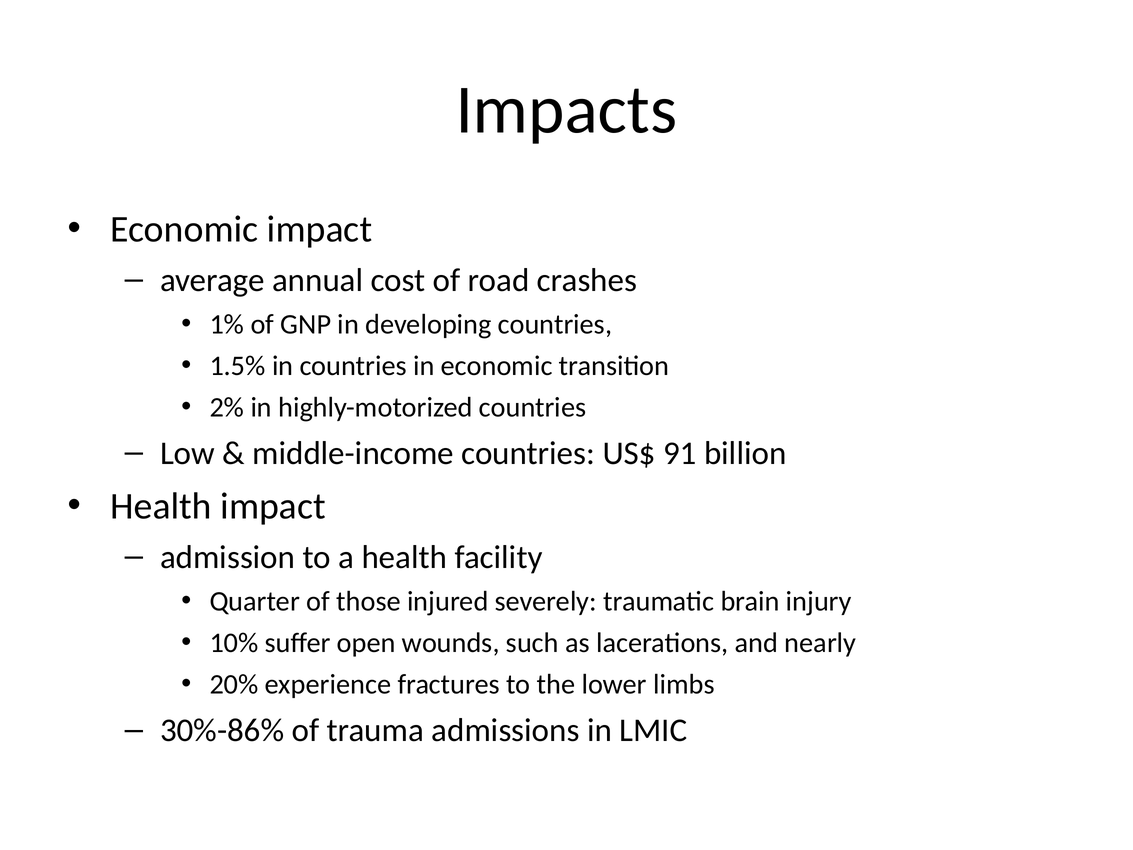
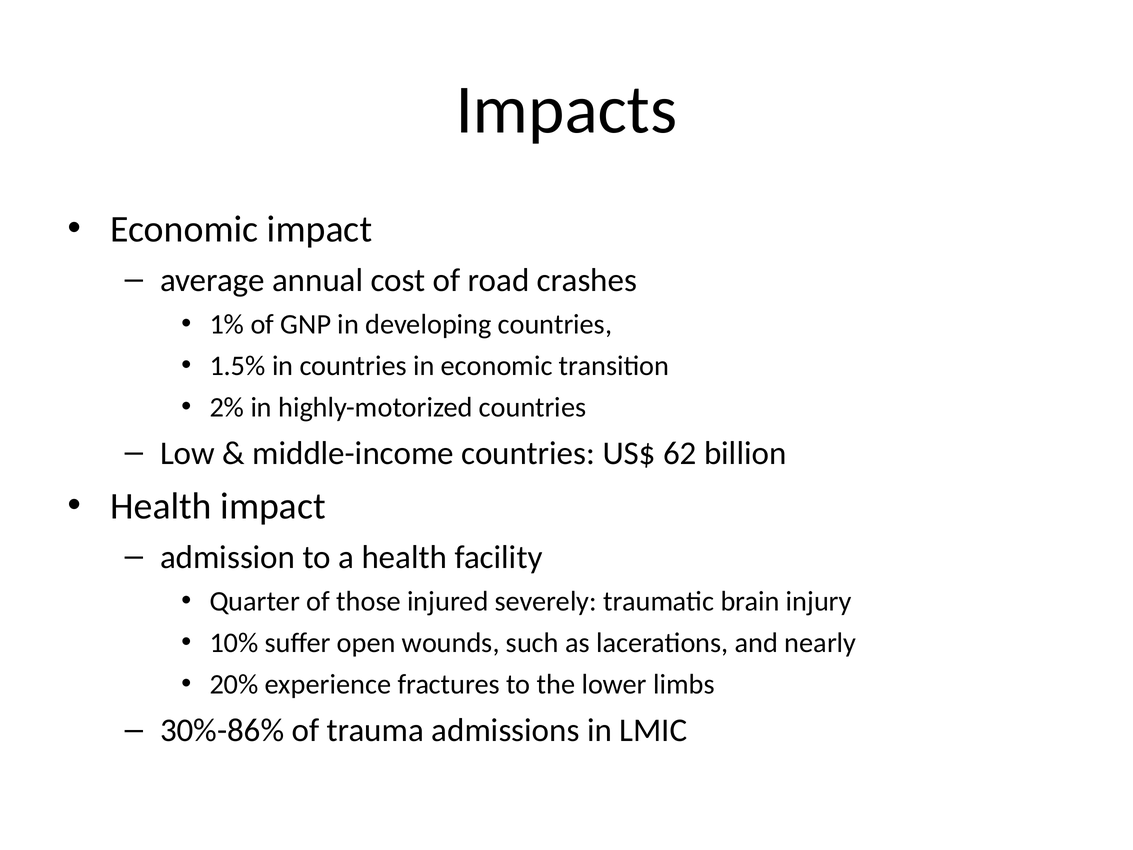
91: 91 -> 62 (680, 453)
